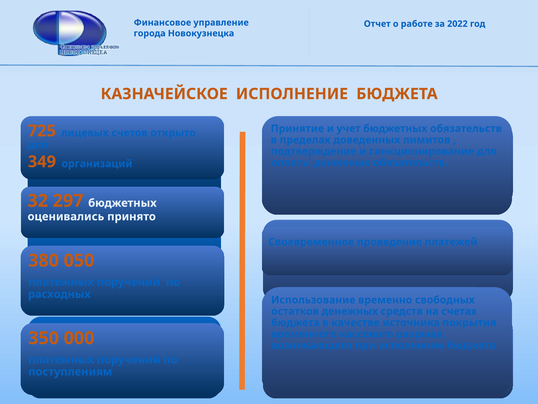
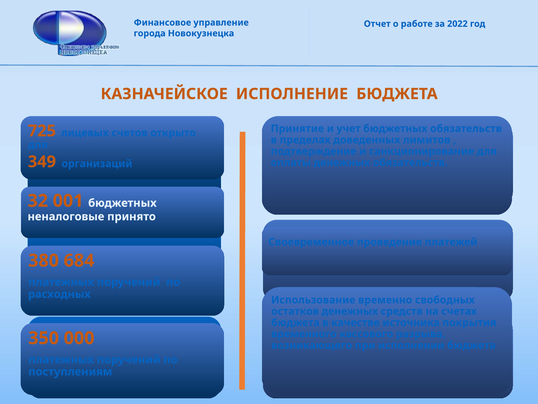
297: 297 -> 001 (68, 201)
оценивались: оценивались -> неналоговые (66, 216)
050: 050 -> 684 (79, 260)
